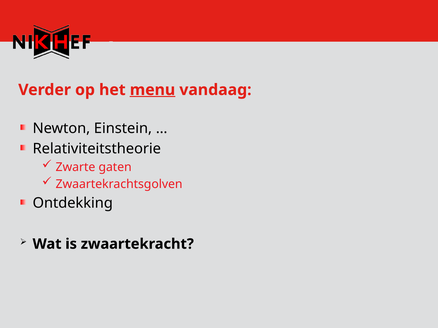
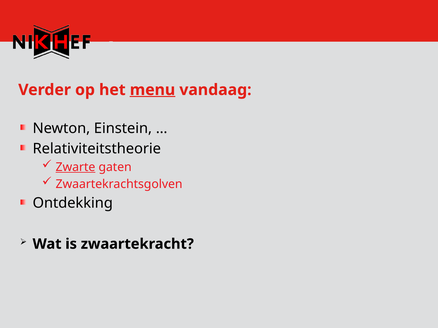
Zwarte underline: none -> present (75, 167)
